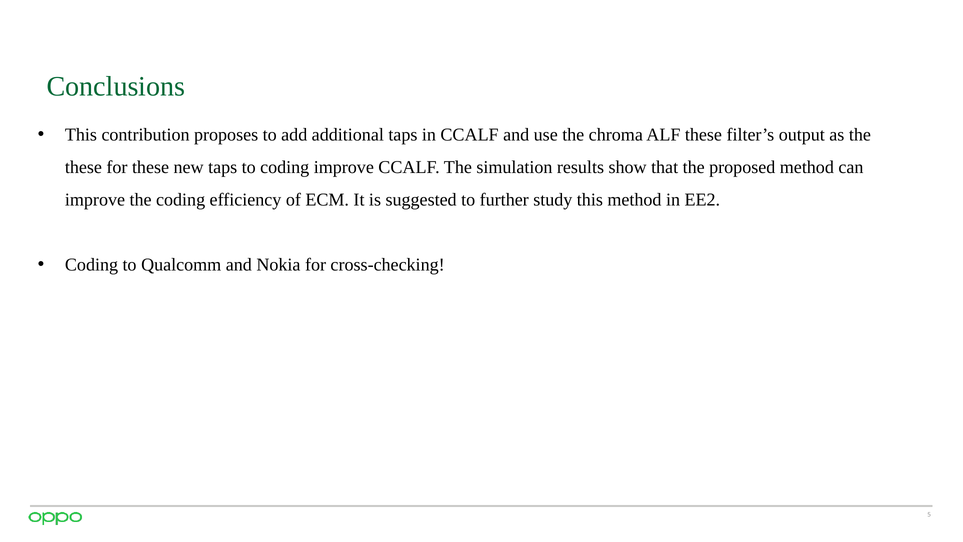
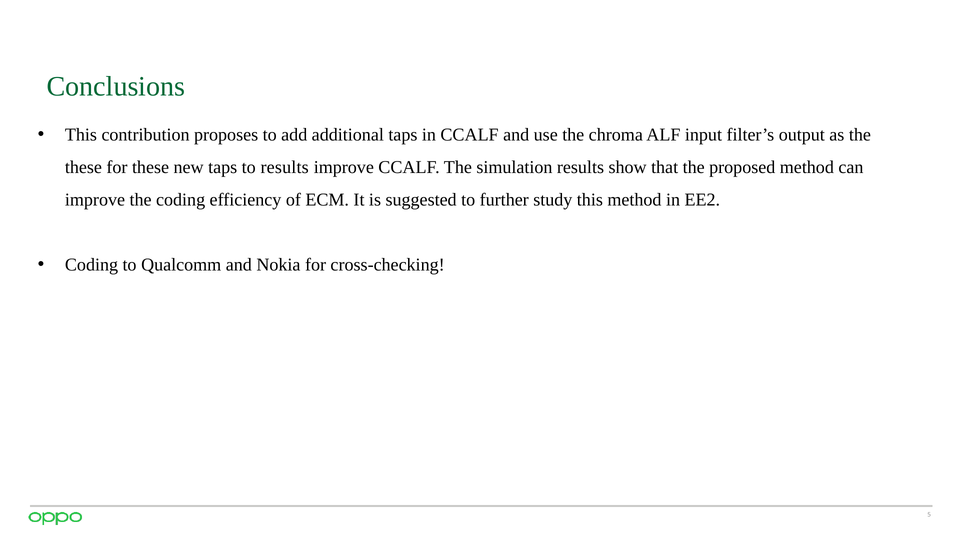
ALF these: these -> input (703, 135)
to coding: coding -> results (285, 167)
